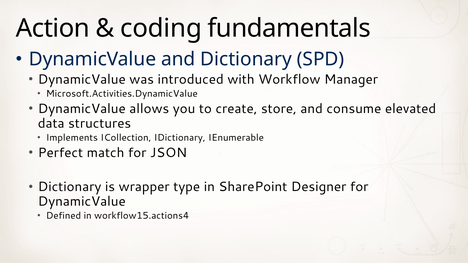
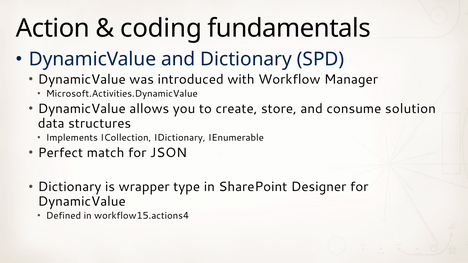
elevated: elevated -> solution (410, 109)
